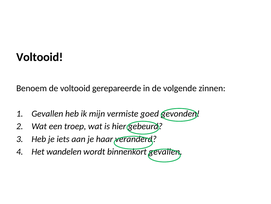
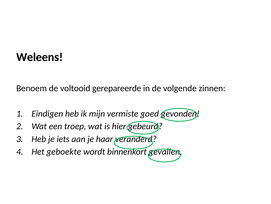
Voltooid: Voltooid -> Weleens (40, 57)
Gevallen: Gevallen -> Eindigen (47, 113)
wandelen: wandelen -> geboekte (64, 151)
